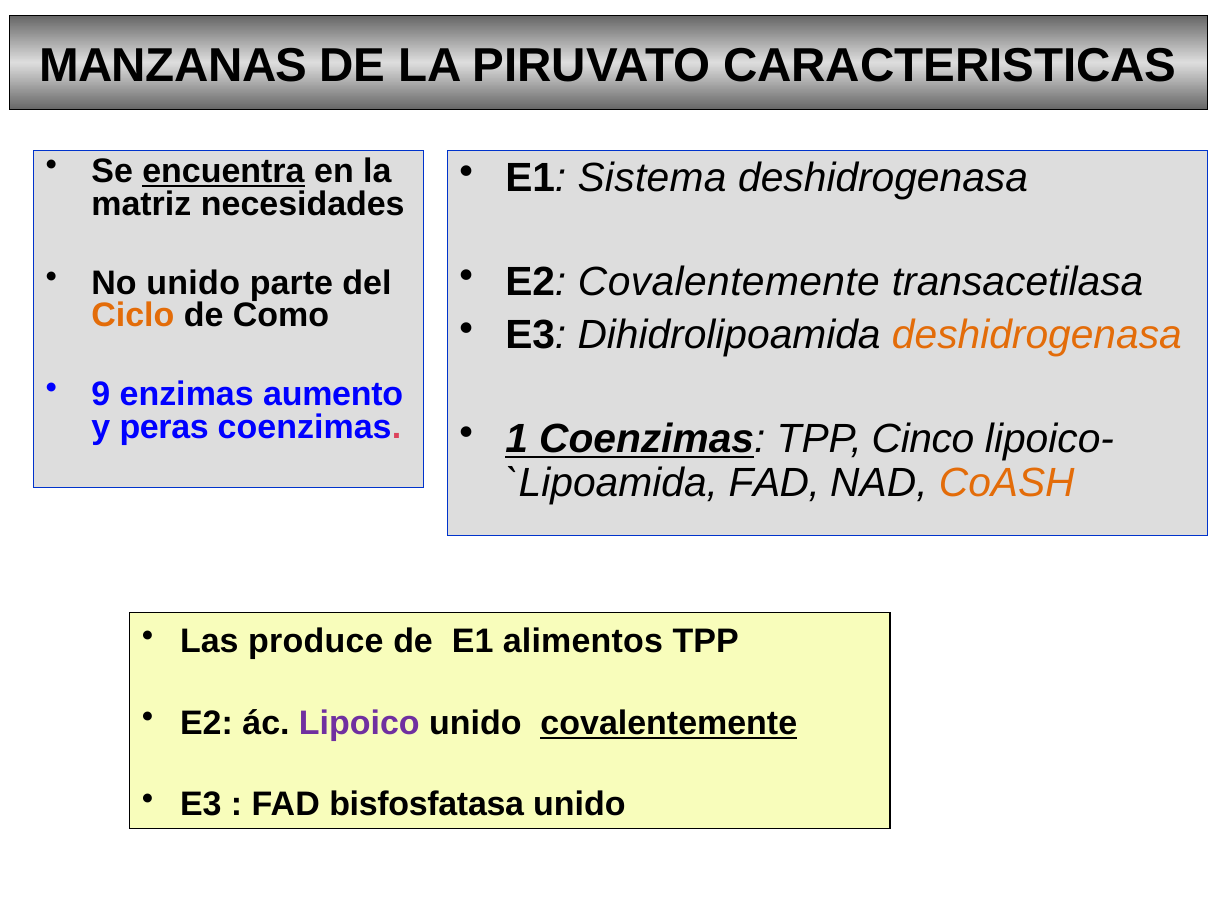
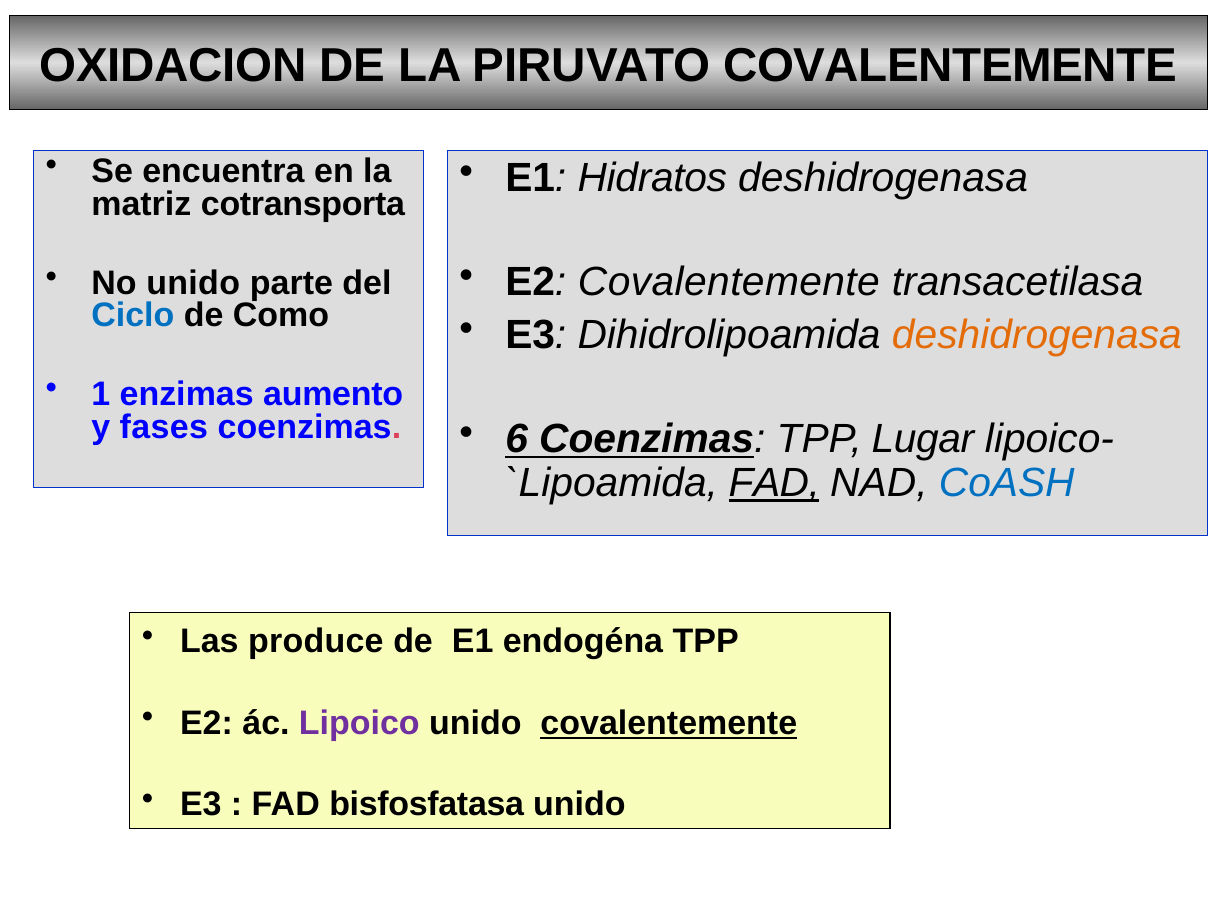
MANZANAS: MANZANAS -> OXIDACION (173, 66)
PIRUVATO CARACTERISTICAS: CARACTERISTICAS -> COVALENTEMENTE (950, 66)
encuentra underline: present -> none (223, 171)
Sistema: Sistema -> Hidratos (652, 178)
necesidades: necesidades -> cotransporta (303, 204)
Ciclo colour: orange -> blue (133, 315)
9: 9 -> 1 (101, 394)
peras: peras -> fases (164, 427)
1: 1 -> 6 (517, 439)
Cinco: Cinco -> Lugar (923, 439)
FAD underline: none -> present (774, 483)
CoASH colour: orange -> blue (1007, 483)
alimentos: alimentos -> endogéna (583, 641)
